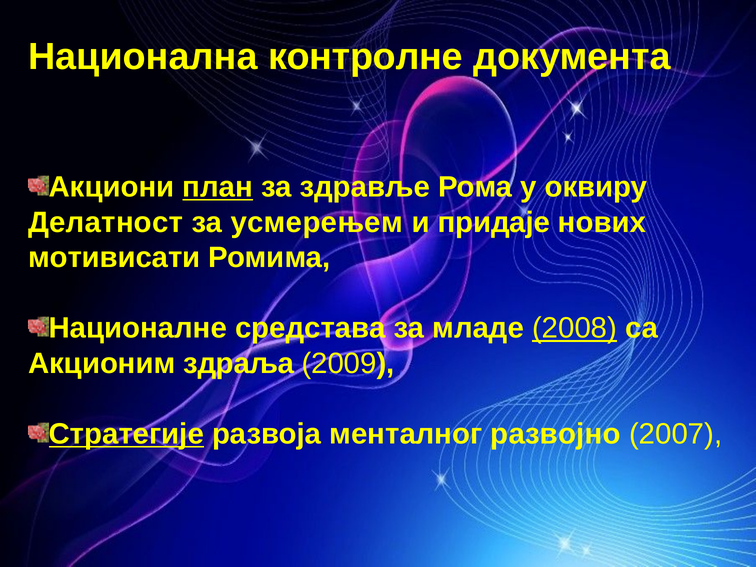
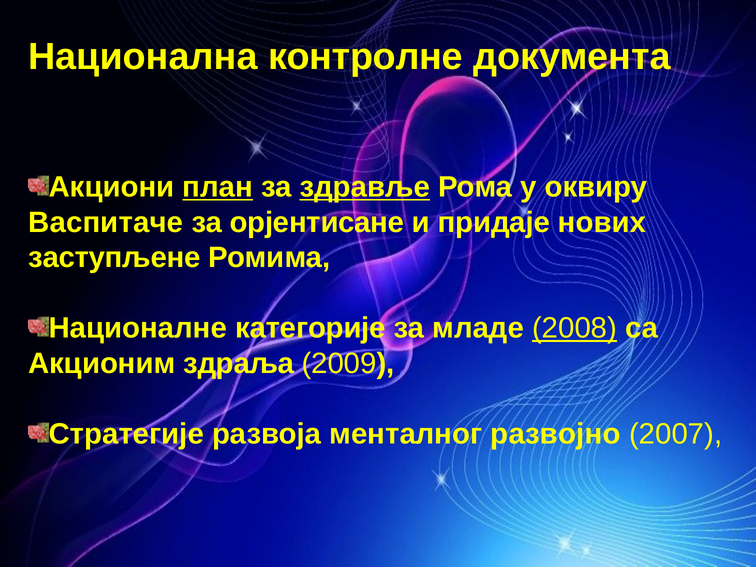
здравље underline: none -> present (365, 187)
Делатност: Делатност -> Васпитаче (106, 222)
усмерењем: усмерењем -> орјентисане (317, 222)
мотивисати: мотивисати -> заступљене (114, 258)
средстава: средстава -> категорије (310, 328)
Стратегије underline: present -> none (126, 434)
